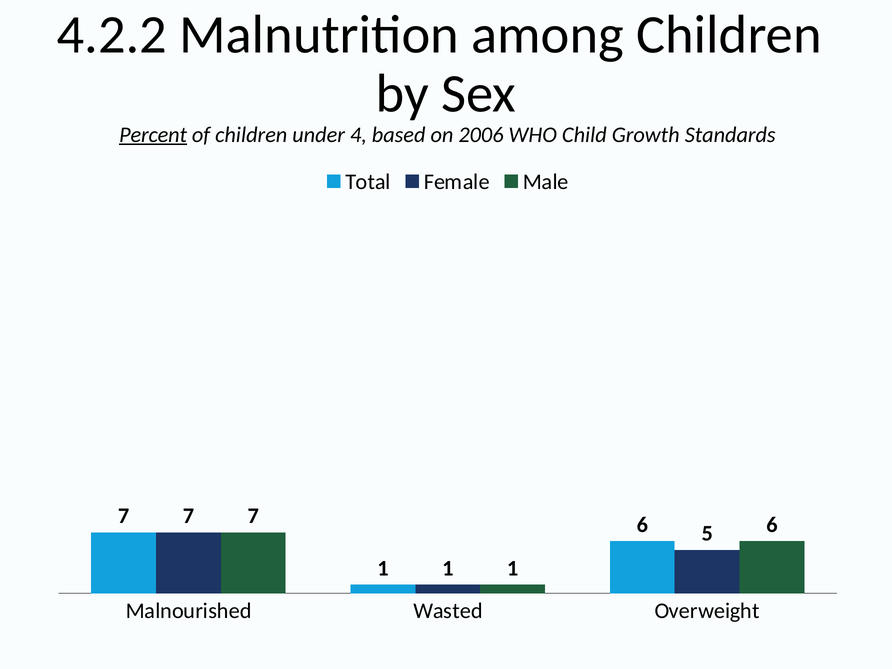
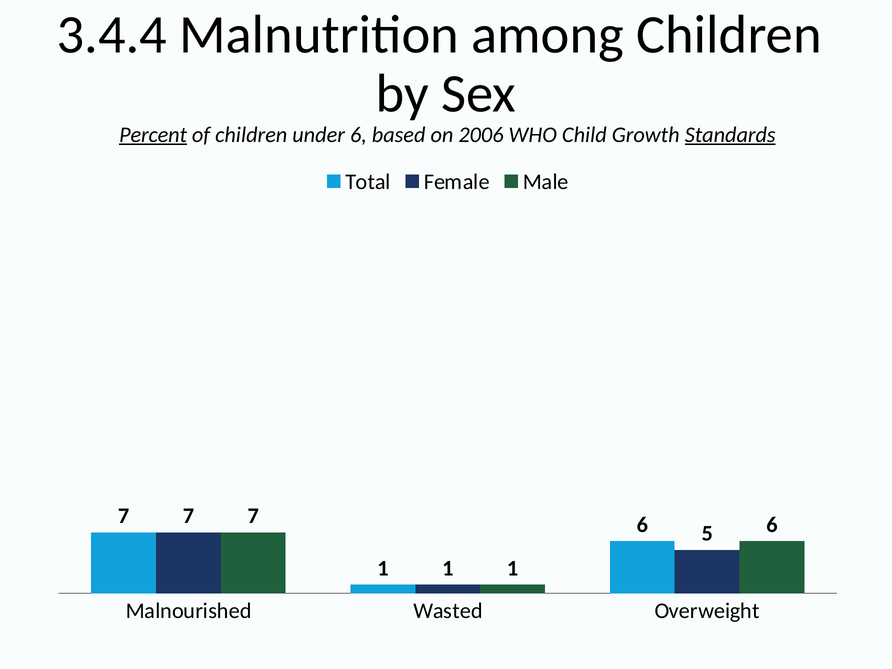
4.2.2: 4.2.2 -> 3.4.4 (112, 35)
under 4: 4 -> 6 (358, 135)
Standards underline: none -> present (730, 135)
